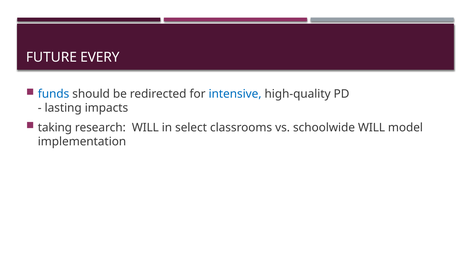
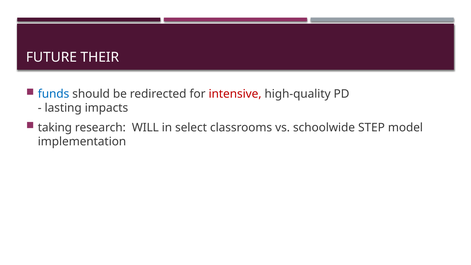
EVERY: EVERY -> THEIR (100, 57)
intensive colour: blue -> red (235, 94)
schoolwide WILL: WILL -> STEP (371, 127)
